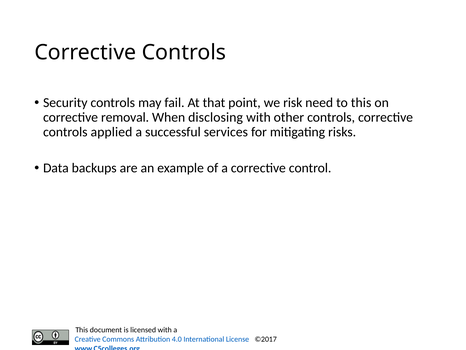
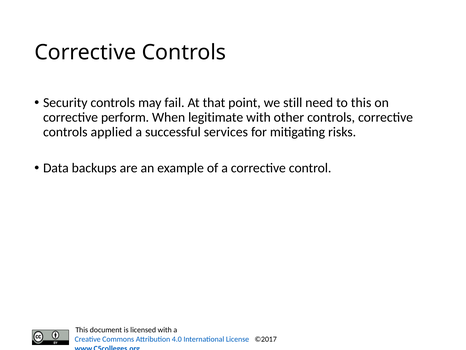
risk: risk -> still (293, 103)
removal: removal -> perform (125, 117)
disclosing: disclosing -> legitimate (216, 117)
